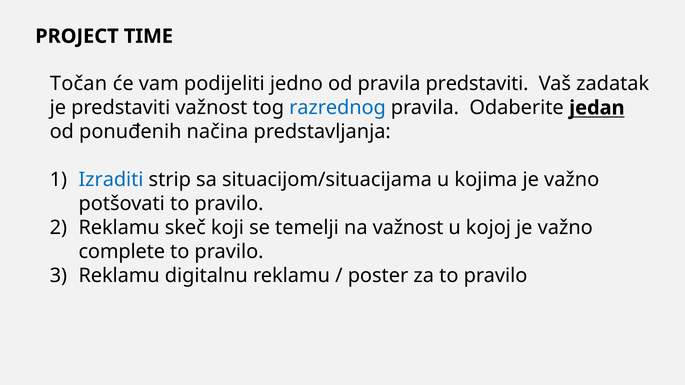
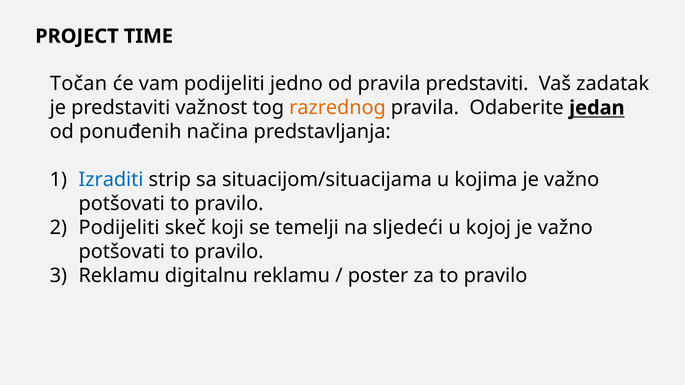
razrednog colour: blue -> orange (337, 108)
Reklamu: Reklamu -> Podijeliti (119, 228)
na važnost: važnost -> sljedeći (408, 228)
complete: complete -> potšovati (122, 252)
